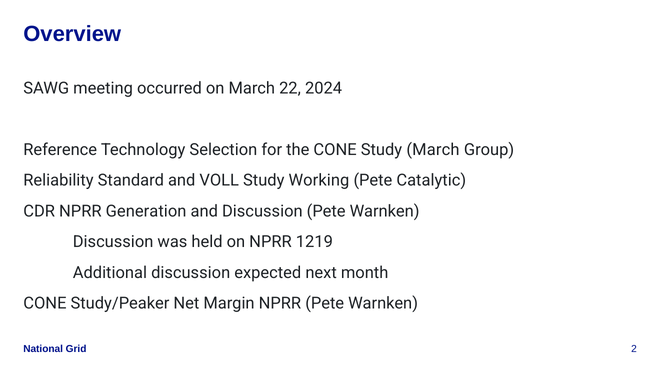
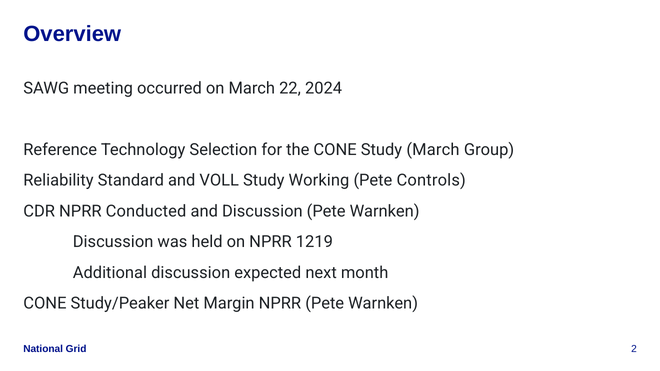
Catalytic: Catalytic -> Controls (431, 181)
Generation: Generation -> Conducted (146, 211)
